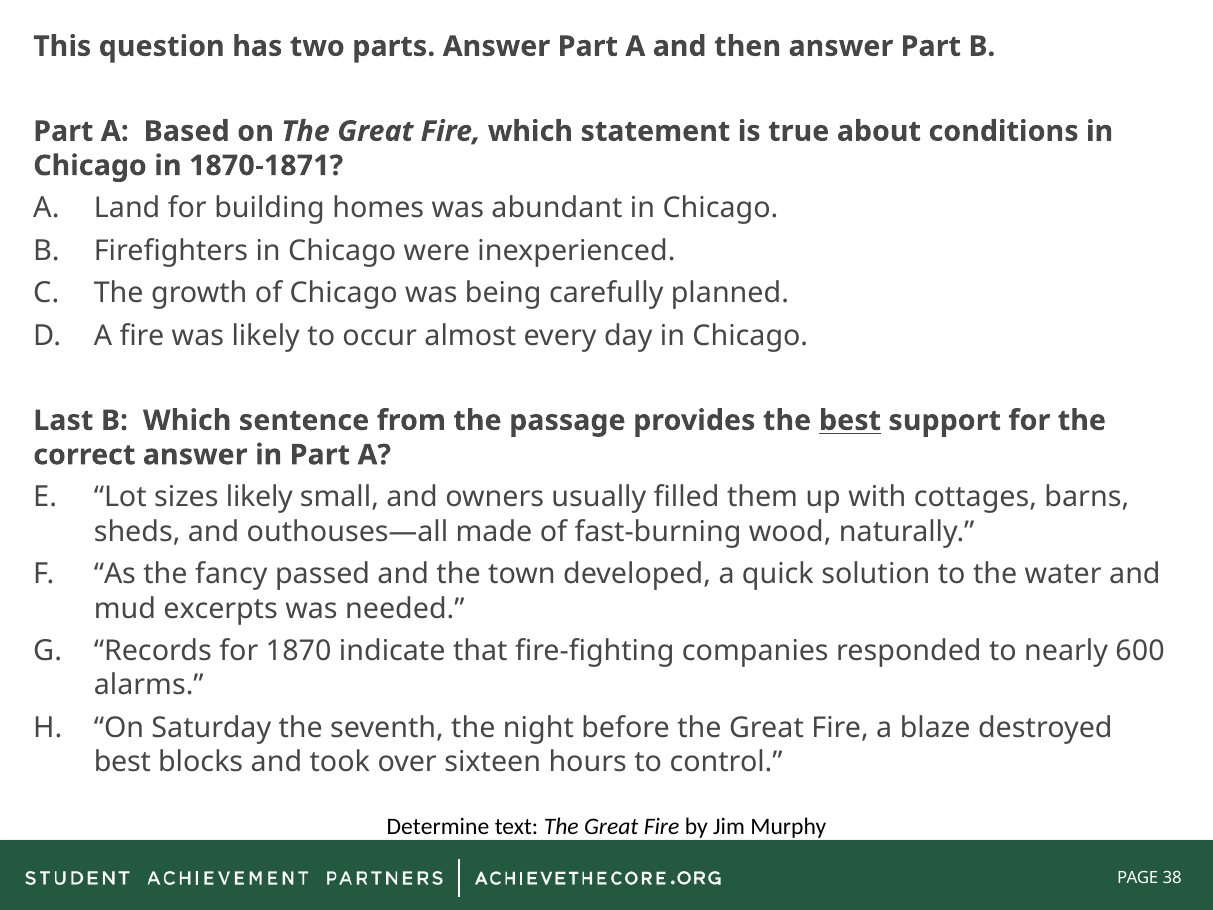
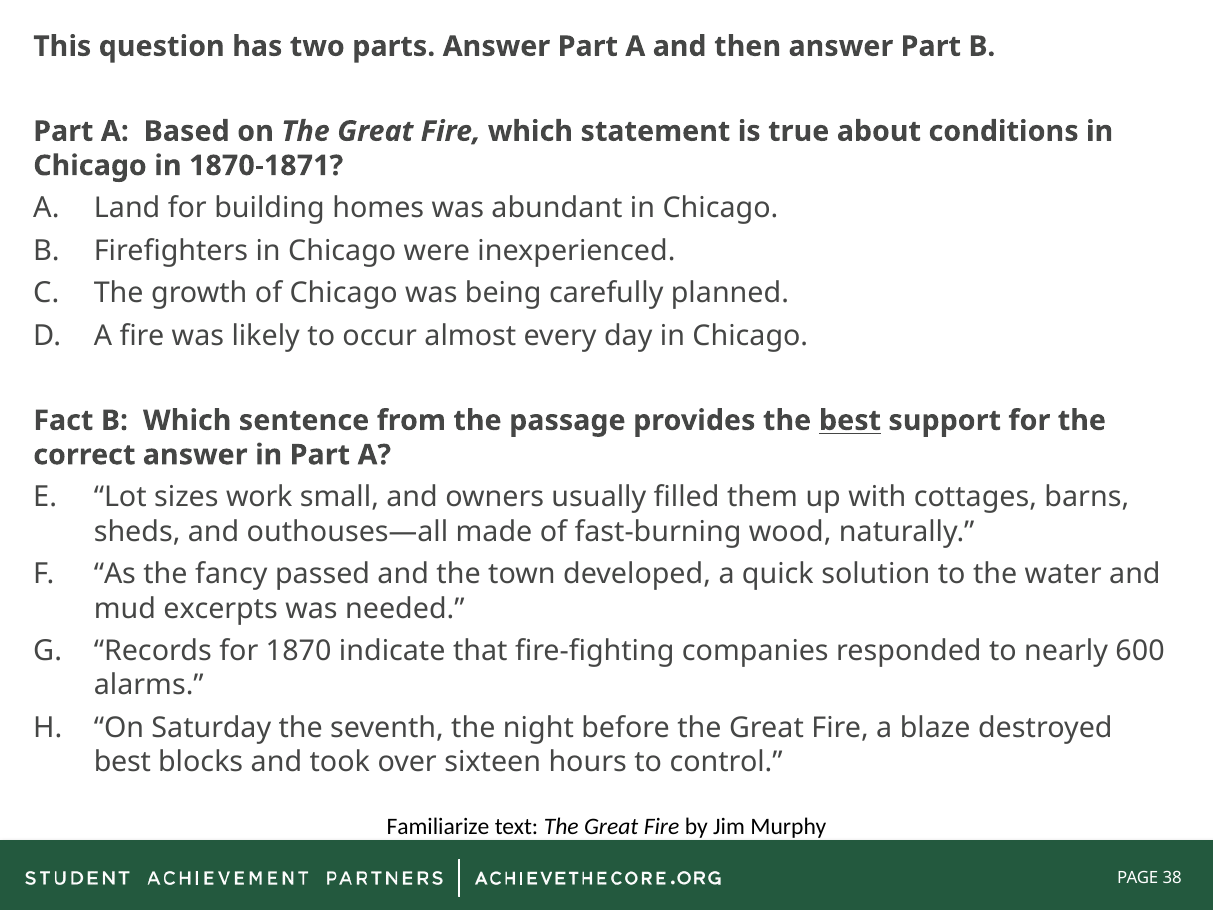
Last: Last -> Fact (63, 420)
sizes likely: likely -> work (259, 497)
Determine: Determine -> Familiarize (438, 827)
